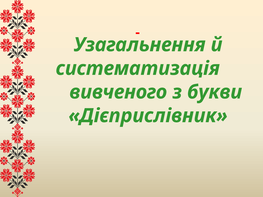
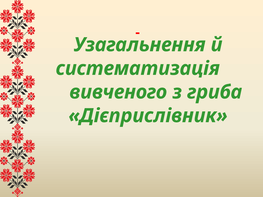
букви: букви -> гриба (215, 92)
